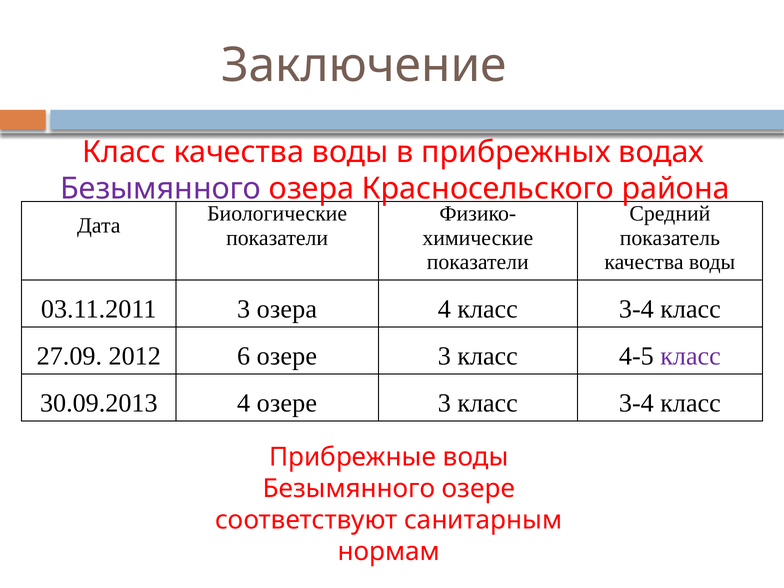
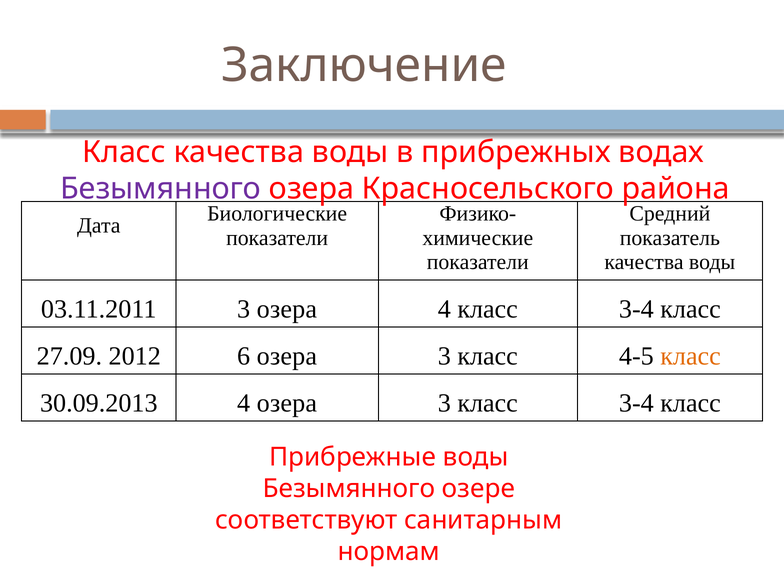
6 озере: озере -> озера (287, 356)
класс colour: purple -> orange (691, 356)
4 озере: озере -> озера (287, 403)
